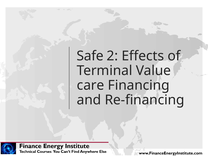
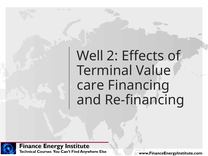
Safe: Safe -> Well (90, 56)
